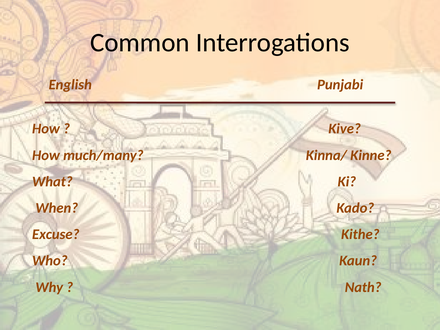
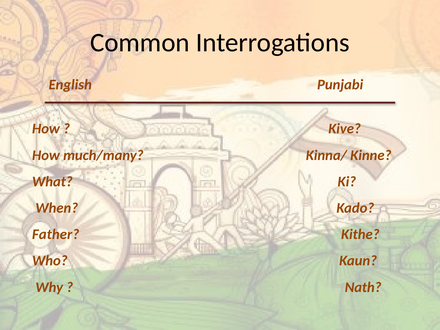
Excuse: Excuse -> Father (56, 234)
